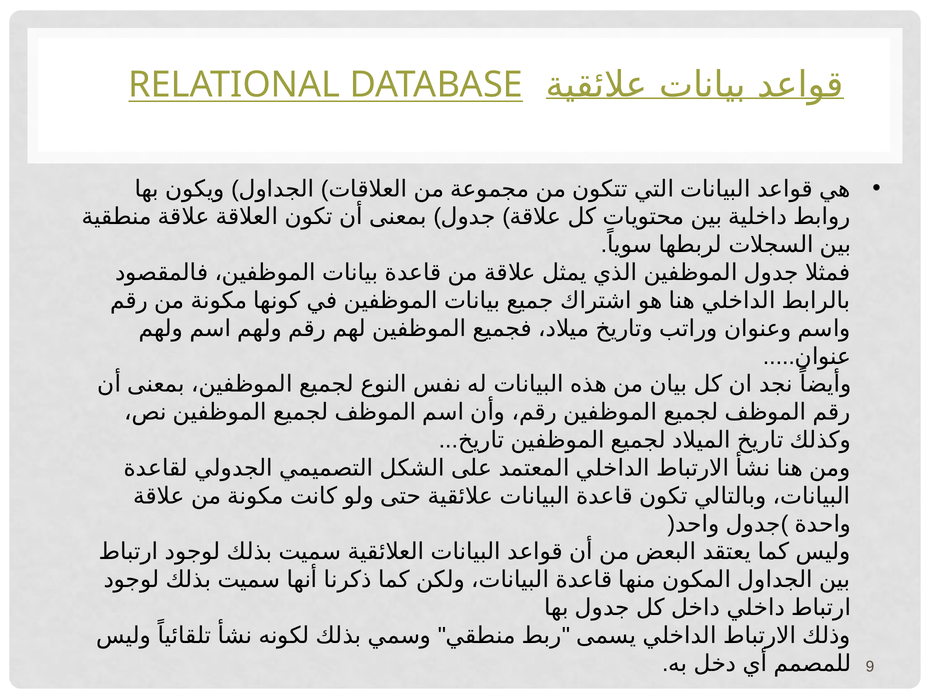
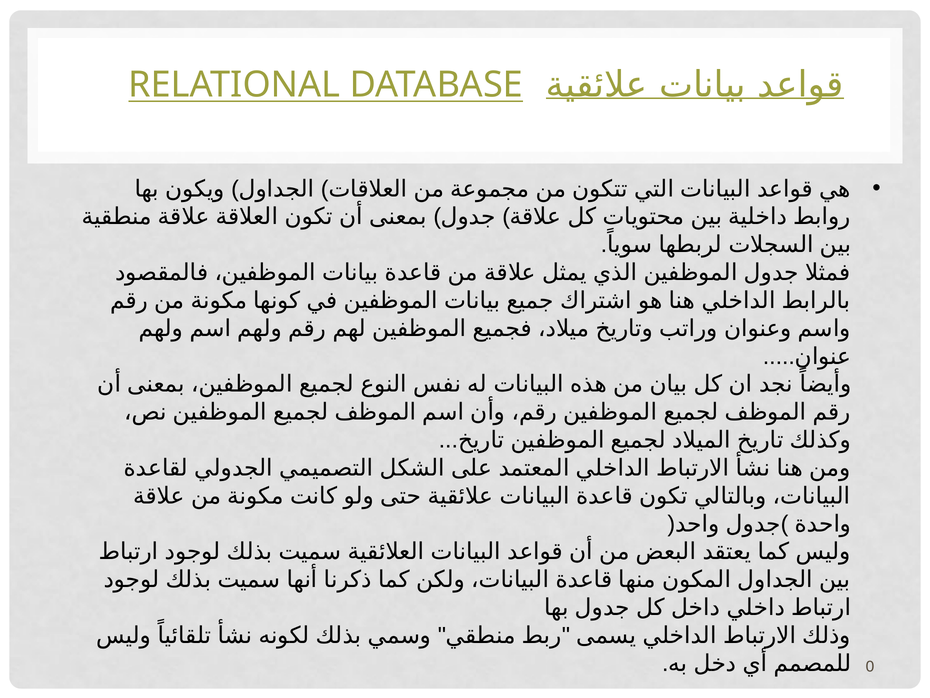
9: 9 -> 0 (870, 666)
